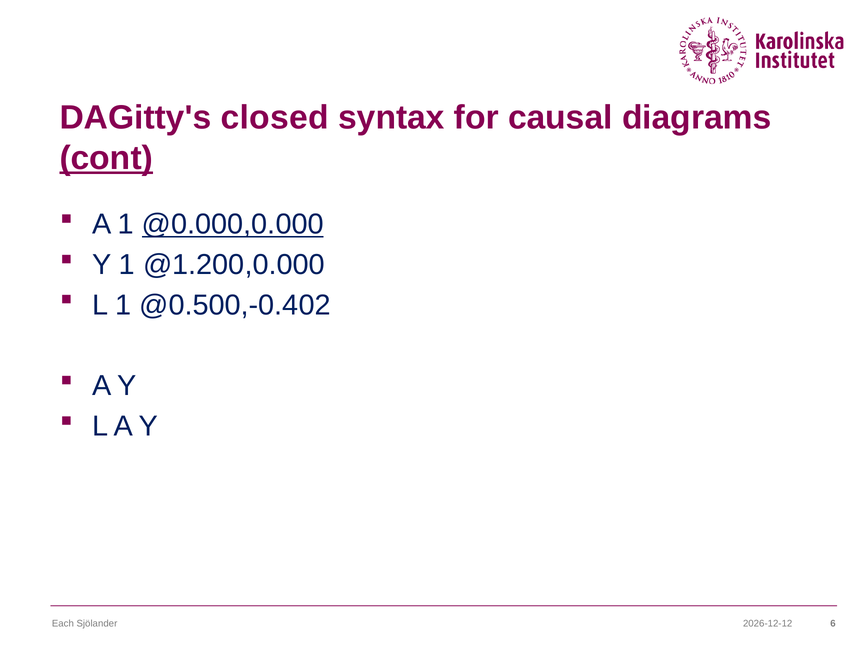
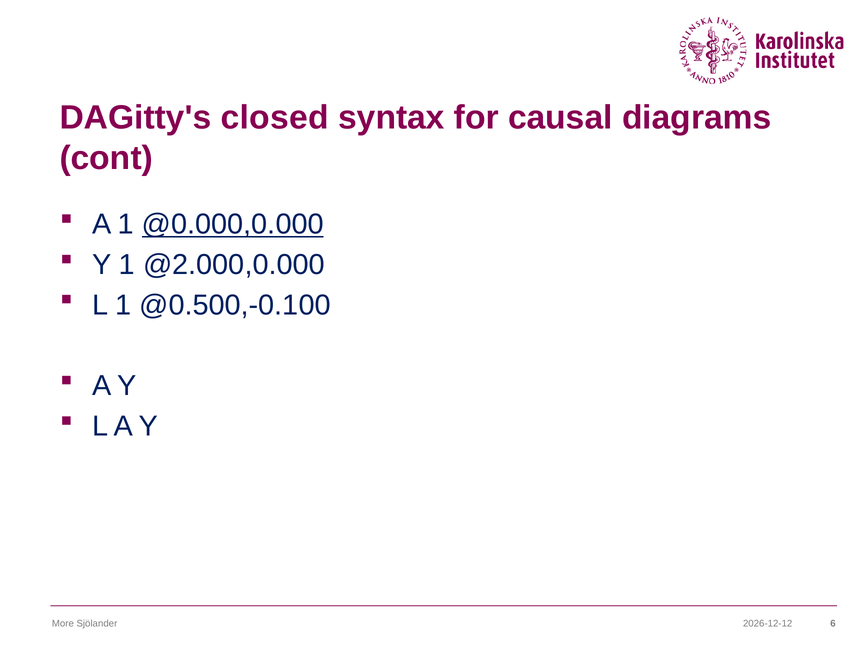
cont underline: present -> none (106, 158)
@1.200,0.000: @1.200,0.000 -> @2.000,0.000 (234, 265)
@0.500,-0.402: @0.500,-0.402 -> @0.500,-0.100 (235, 305)
Each: Each -> More (63, 624)
